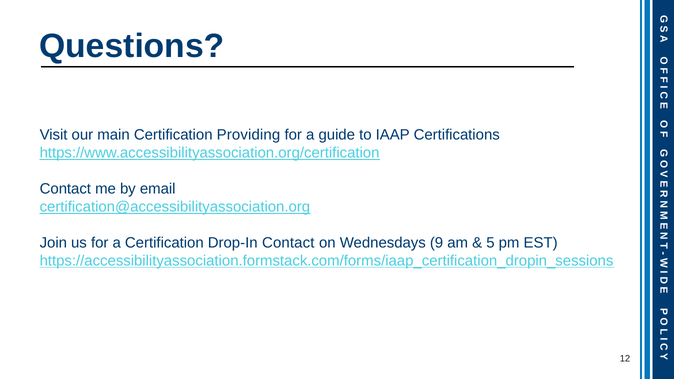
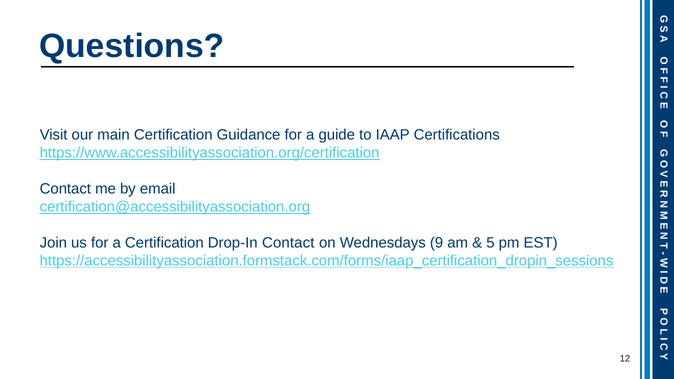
Providing: Providing -> Guidance (249, 135)
